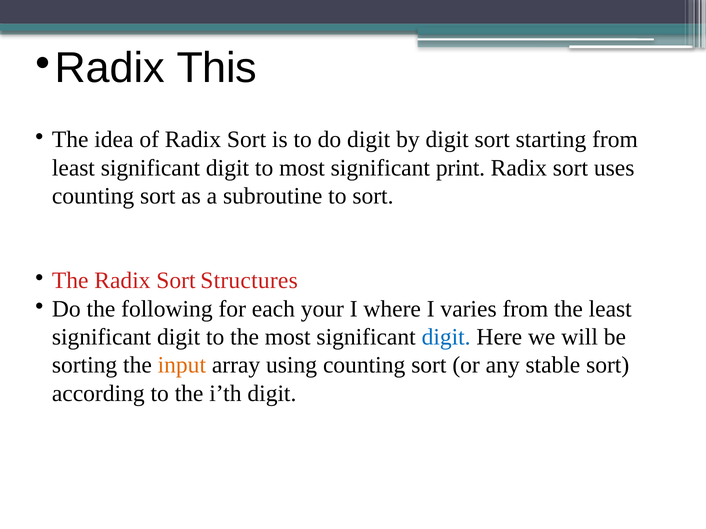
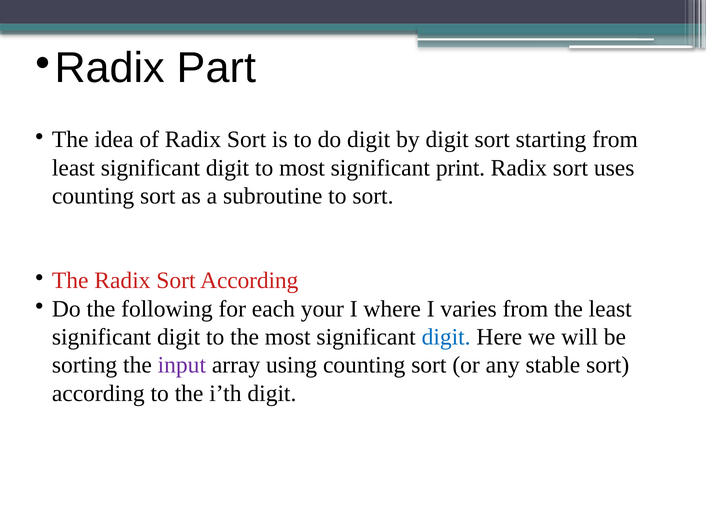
This: This -> Part (216, 68)
Radix Sort Structures: Structures -> According (249, 281)
input colour: orange -> purple (182, 366)
